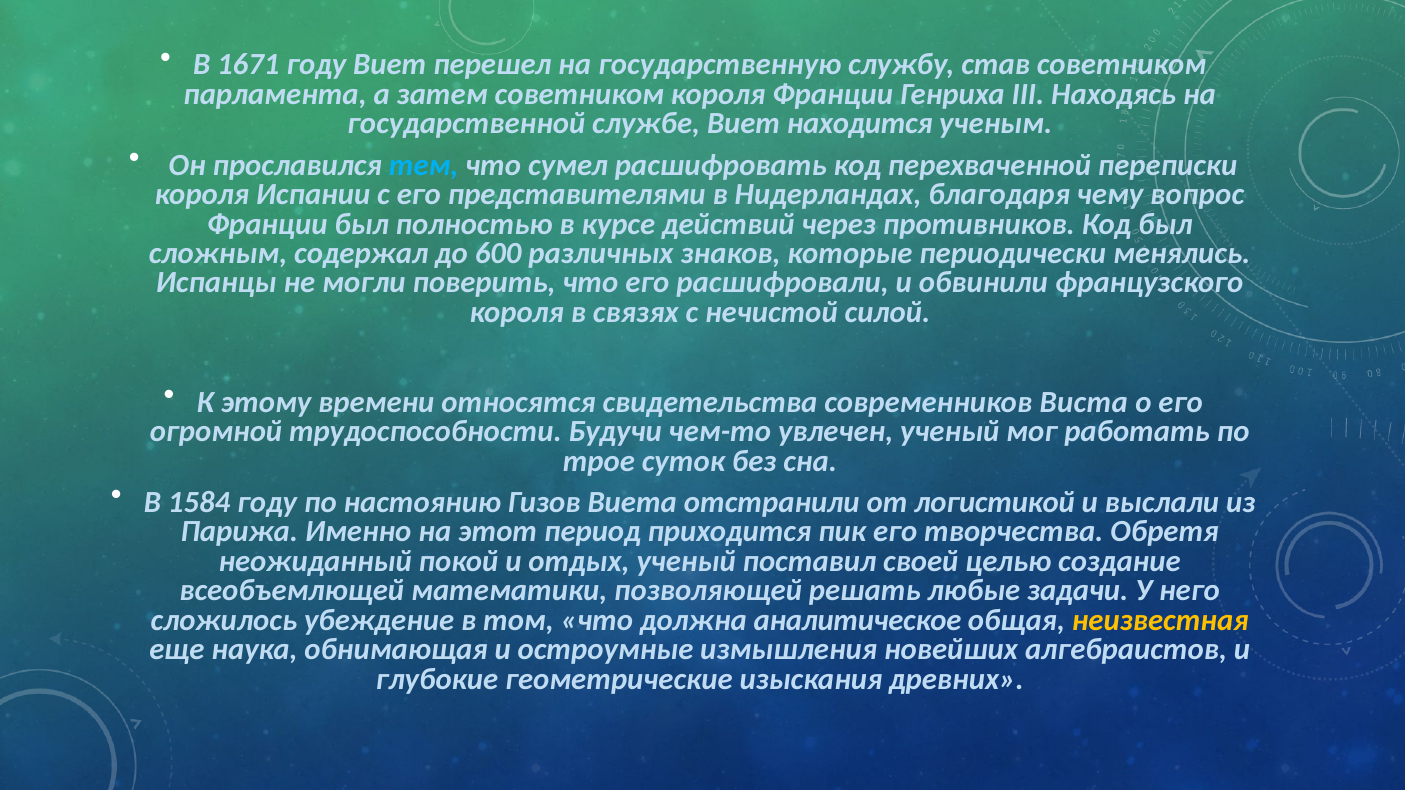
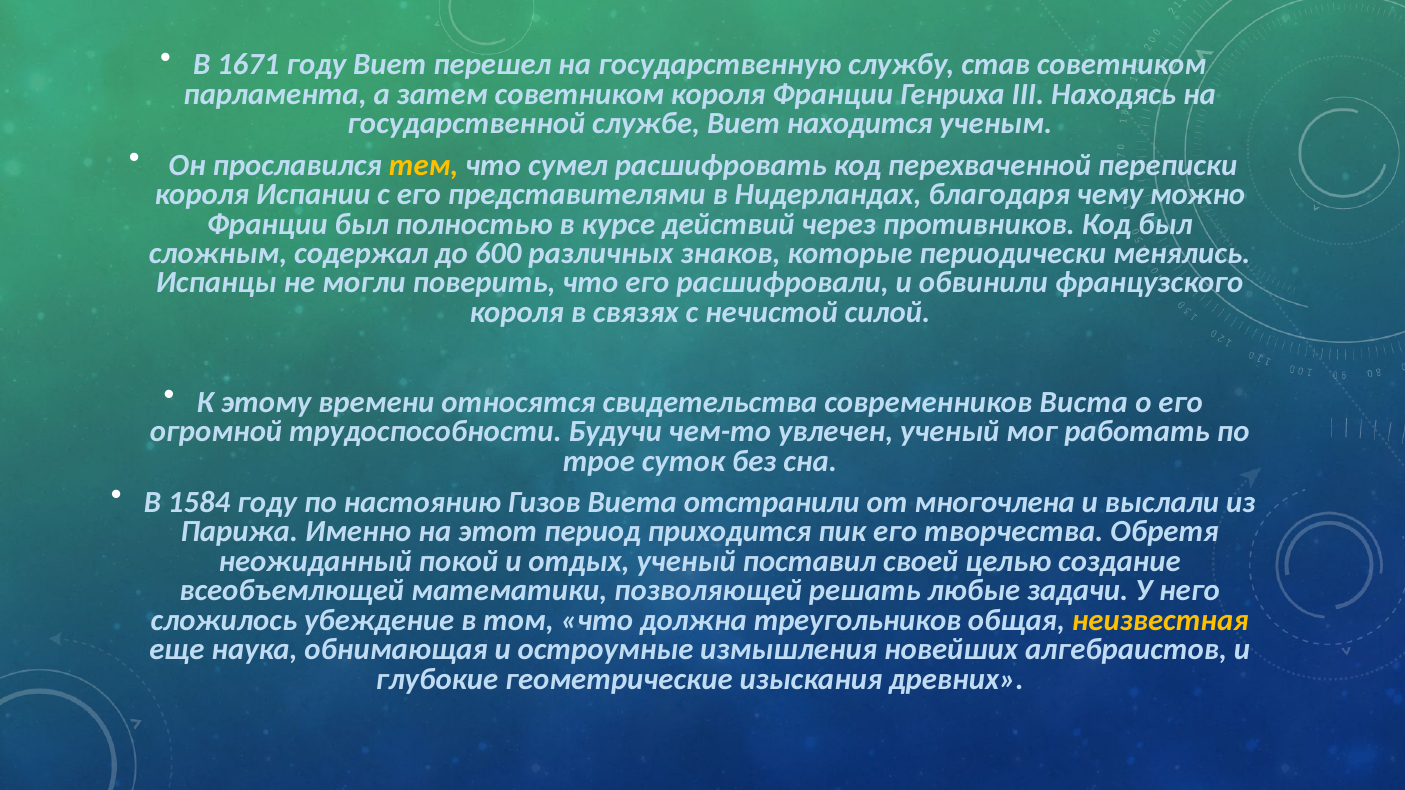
тем colour: light blue -> yellow (424, 165)
вопрос: вопрос -> можно (1197, 194)
логистикой: логистикой -> многочлена (995, 502)
аналитическое: аналитическое -> треугольников (858, 620)
